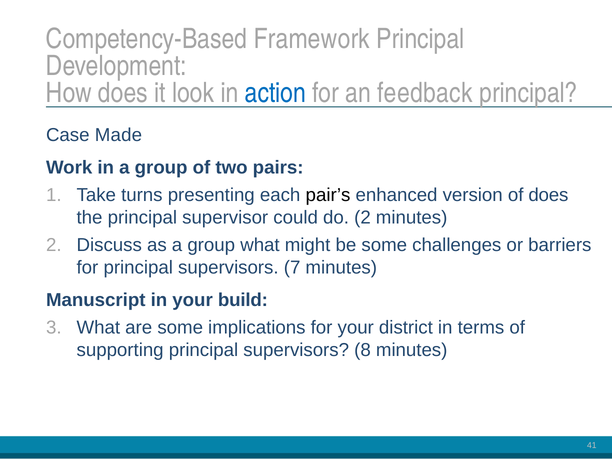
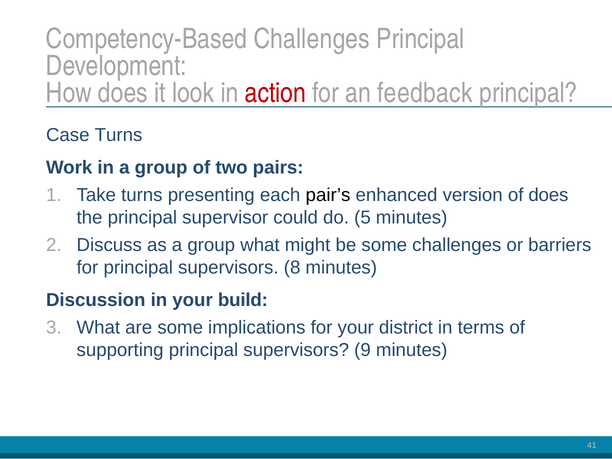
Competency-Based Framework: Framework -> Challenges (312, 39)
action colour: blue -> red (275, 93)
Case Made: Made -> Turns (119, 135)
do 2: 2 -> 5 (362, 218)
7: 7 -> 8 (292, 267)
Manuscript: Manuscript -> Discussion (96, 300)
8: 8 -> 9 (363, 350)
